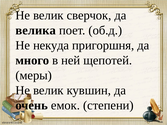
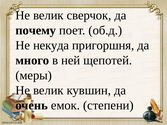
велика: велика -> почему (36, 30)
